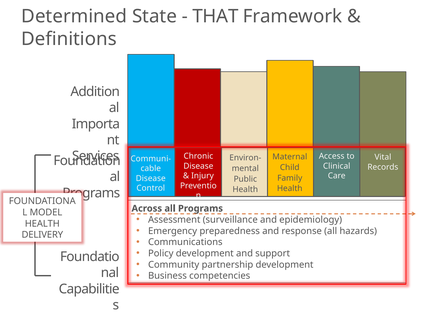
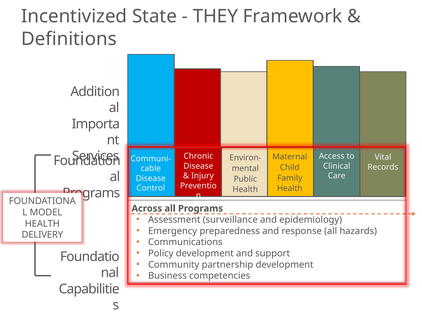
Determined: Determined -> Incentivized (74, 16)
THAT: THAT -> THEY (215, 16)
